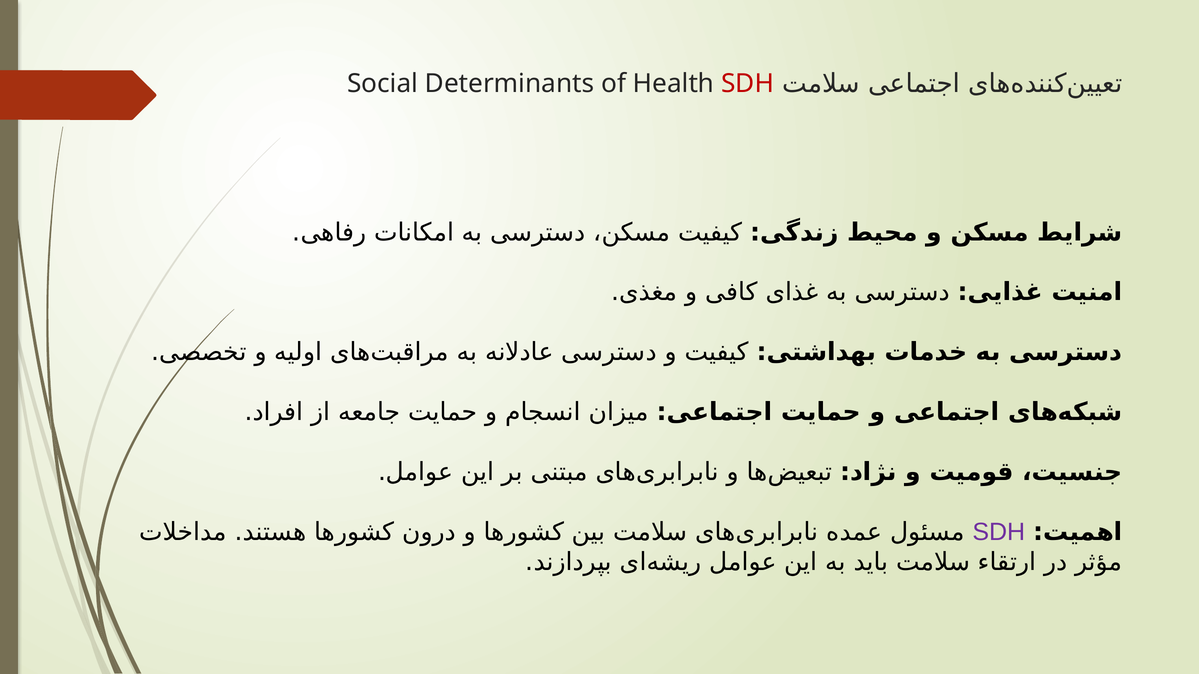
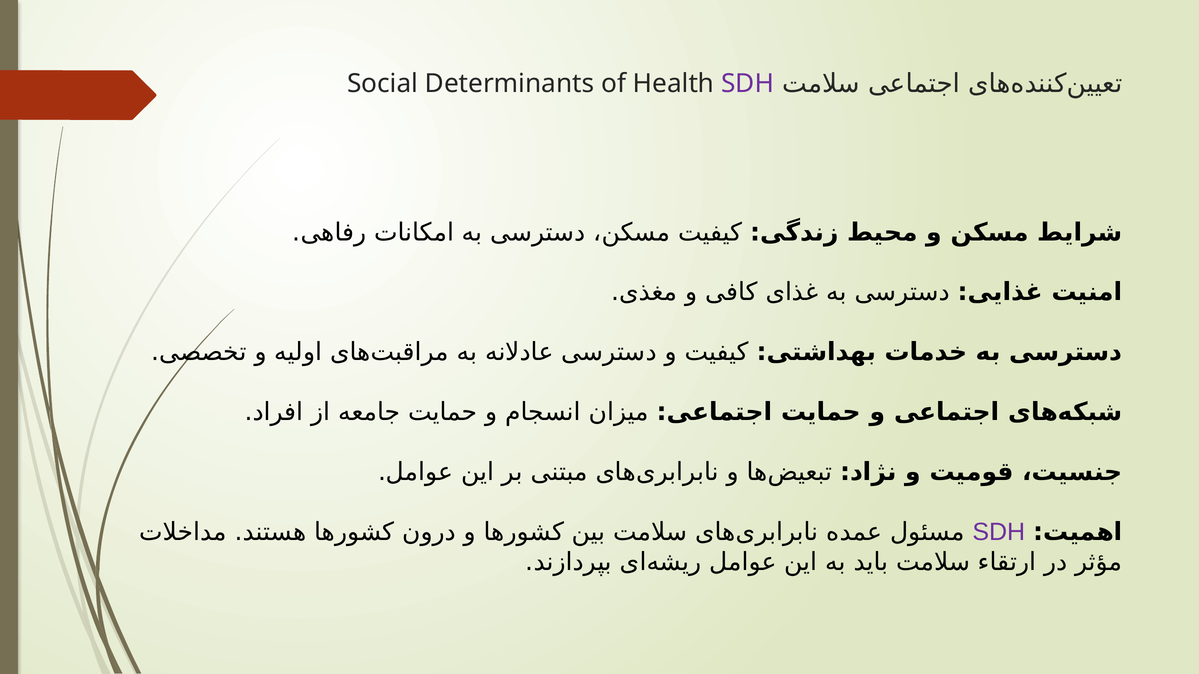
SDH colour: red -> purple (748, 83)
